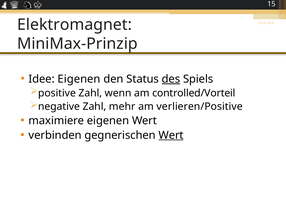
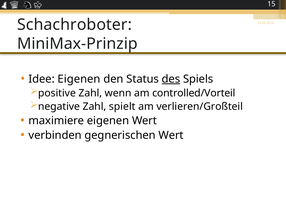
Elektromagnet: Elektromagnet -> Schachroboter (75, 25)
mehr: mehr -> spielt (122, 107)
verlieren/Positive: verlieren/Positive -> verlieren/Großteil (200, 107)
Wert underline: present -> none (171, 135)
